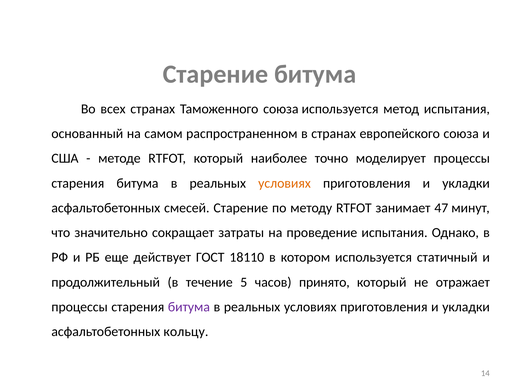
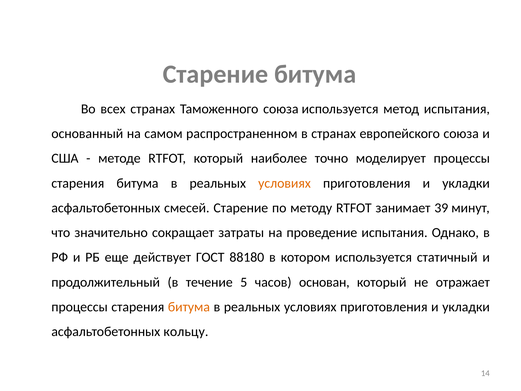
47: 47 -> 39 (441, 208)
18110: 18110 -> 88180 (247, 257)
принято: принято -> основан (324, 282)
битума colour: purple -> orange (189, 307)
